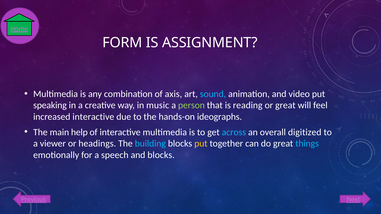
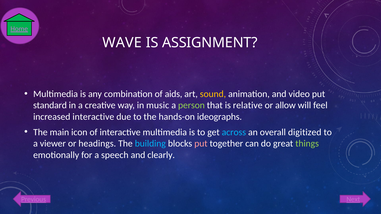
FORM: FORM -> WAVE (122, 43)
axis: axis -> aids (174, 94)
sound colour: light blue -> yellow (213, 94)
speaking: speaking -> standard (50, 105)
reading: reading -> relative (248, 105)
or great: great -> allow (285, 105)
help: help -> icon (79, 132)
put colour: yellow -> pink (201, 144)
things colour: light blue -> light green (307, 144)
and blocks: blocks -> clearly (161, 155)
